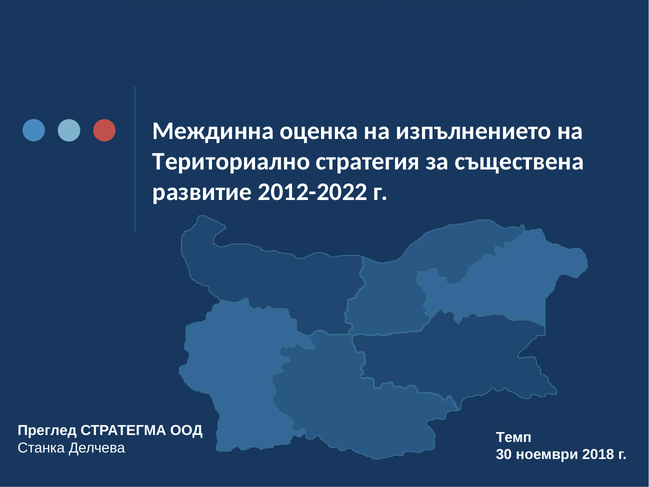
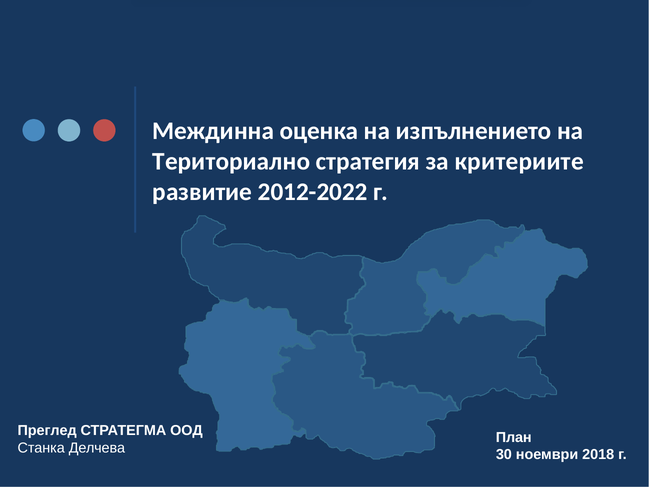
съществена: съществена -> критериите (519, 161)
Темп: Темп -> План (514, 437)
